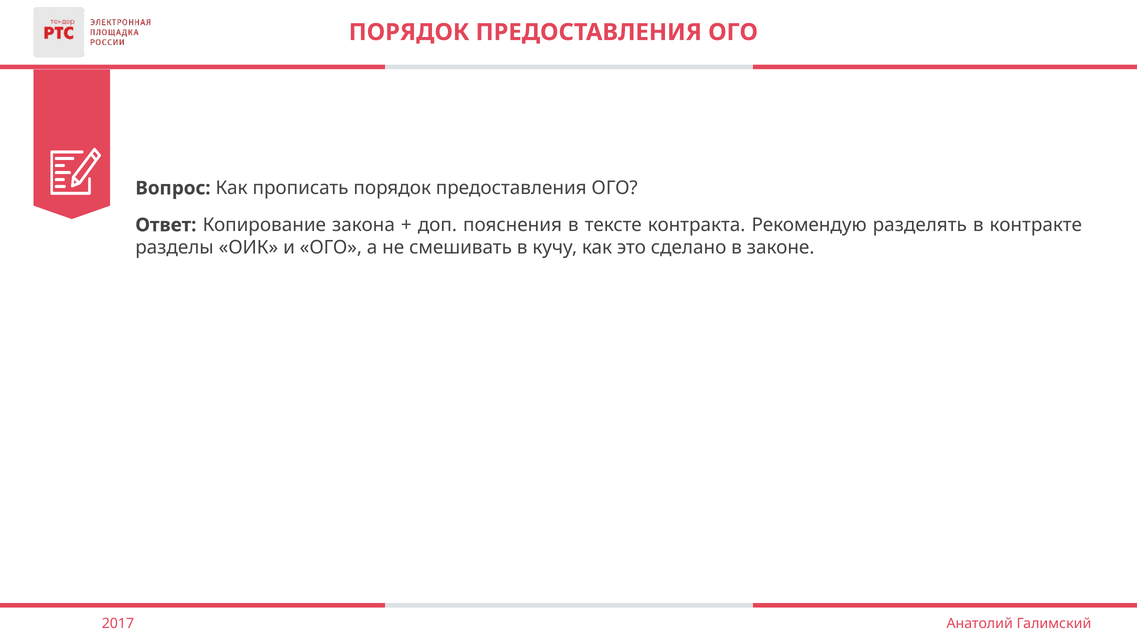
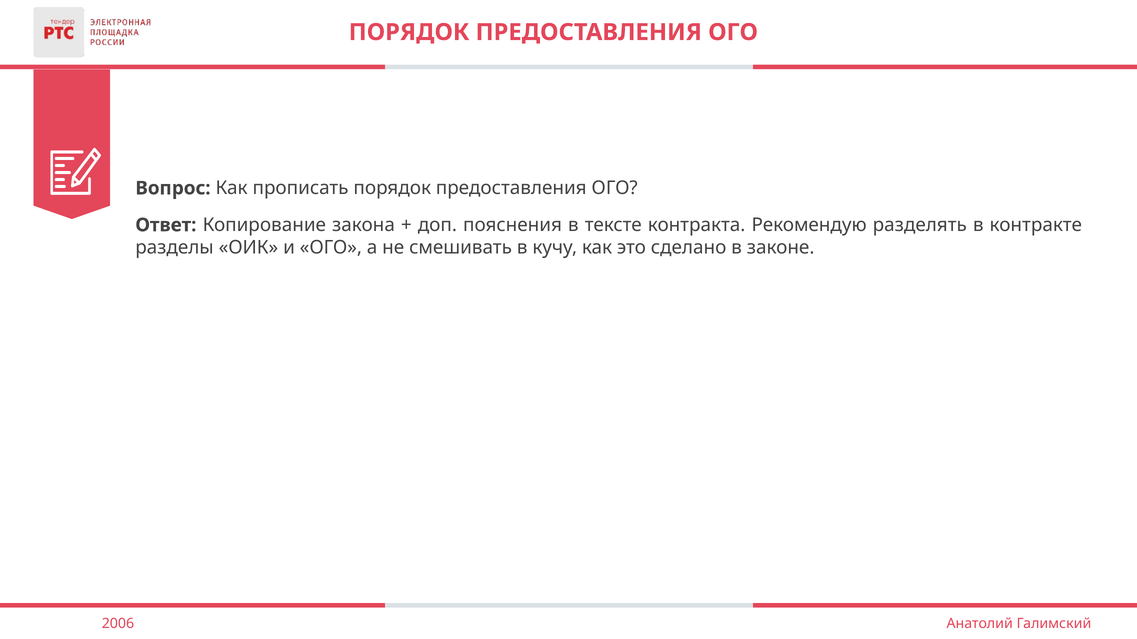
2017: 2017 -> 2006 (118, 624)
